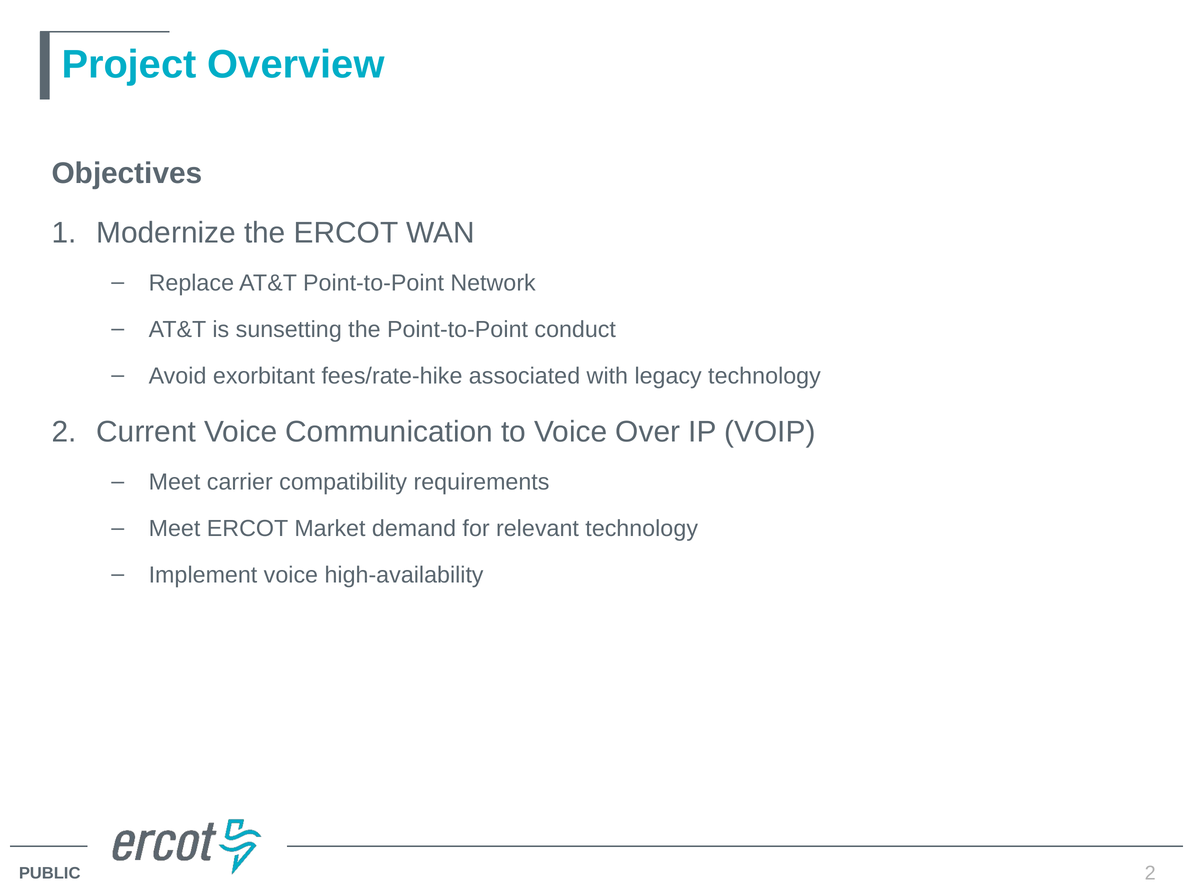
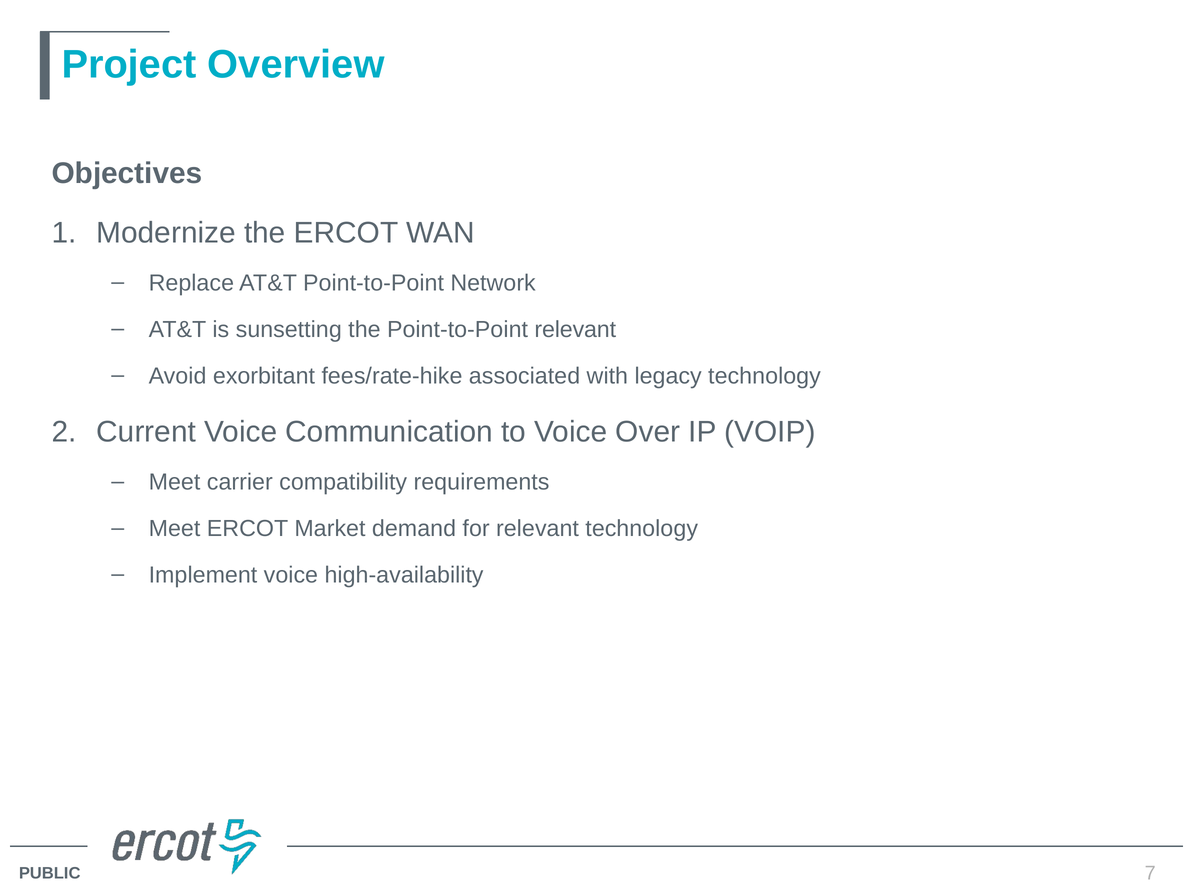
Point-to-Point conduct: conduct -> relevant (575, 330)
2: 2 -> 7 (1150, 873)
